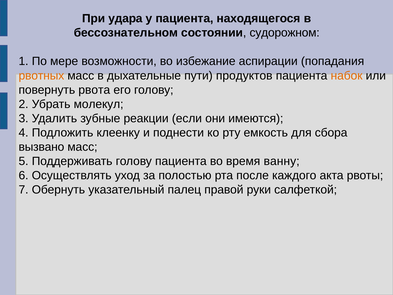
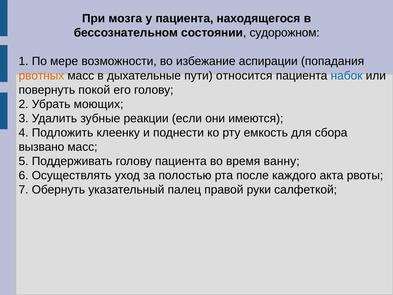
удара: удара -> мозга (125, 18)
продуктов: продуктов -> относится (244, 76)
набок colour: orange -> blue (347, 76)
рвота: рвота -> покой (94, 90)
молекул: молекул -> моющих (99, 104)
